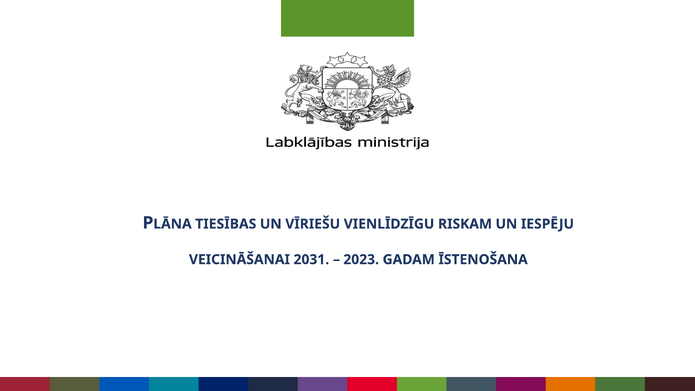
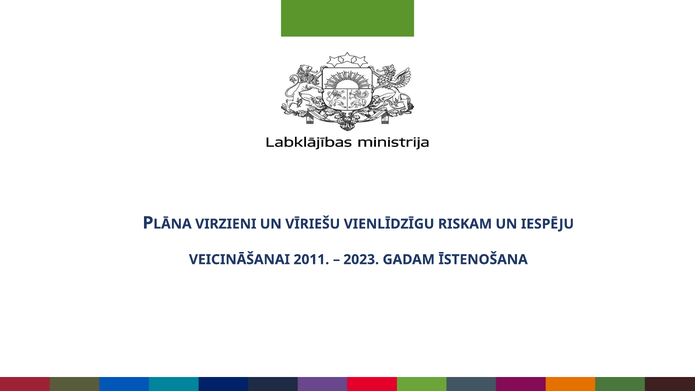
TIESĪBAS: TIESĪBAS -> VIRZIENI (226, 224)
2031: 2031 -> 2011 (311, 260)
